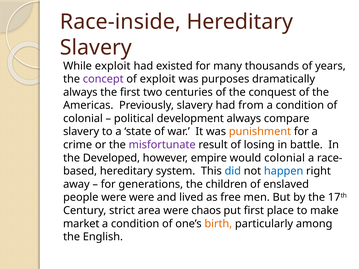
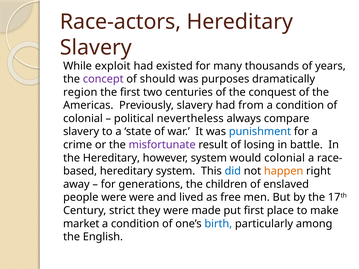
Race-inside: Race-inside -> Race-actors (120, 22)
of exploit: exploit -> should (158, 79)
always: always -> region (80, 92)
development: development -> nevertheless (190, 119)
punishment colour: orange -> blue (260, 132)
the Developed: Developed -> Hereditary (111, 158)
however empire: empire -> system (209, 158)
happen colour: blue -> orange (284, 171)
area: area -> they (149, 211)
chaos: chaos -> made (206, 211)
birth colour: orange -> blue (218, 224)
